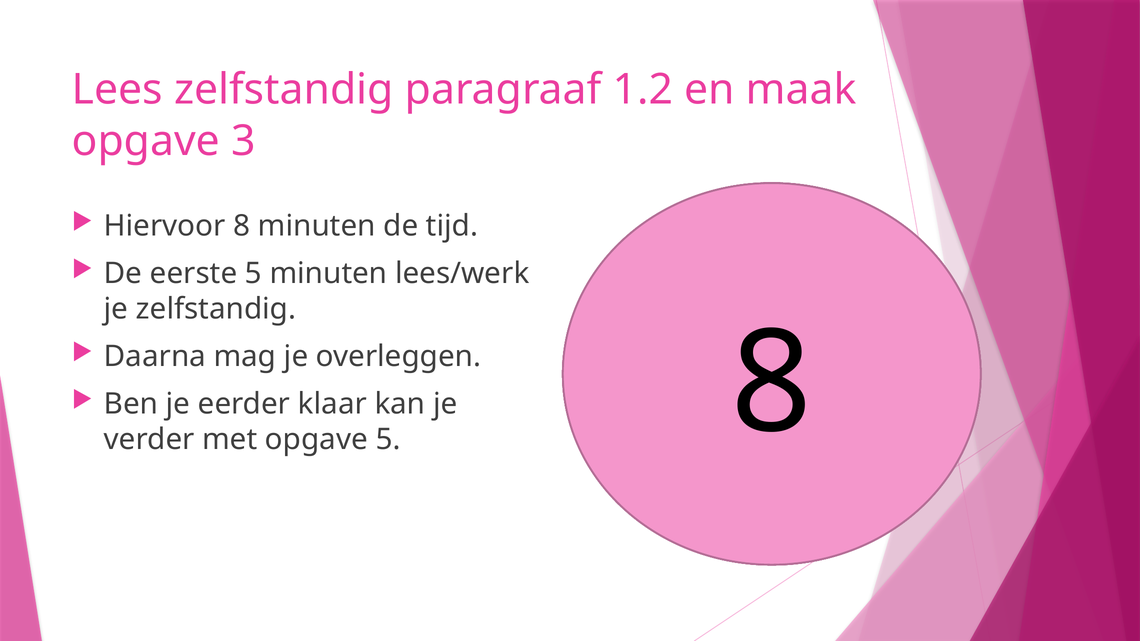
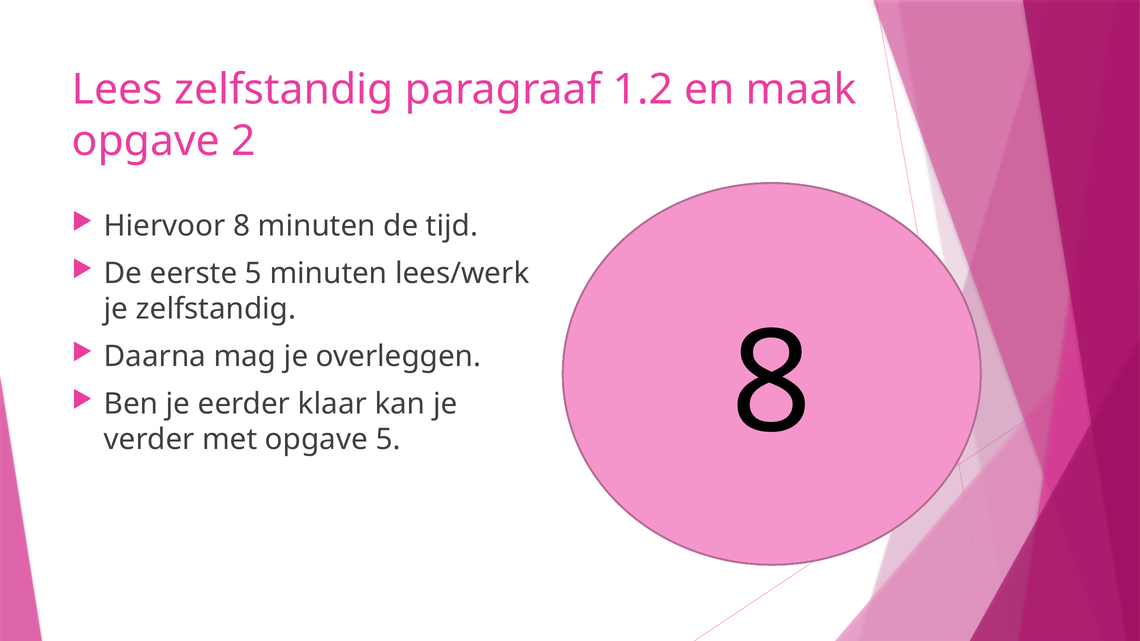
3: 3 -> 2 (243, 141)
